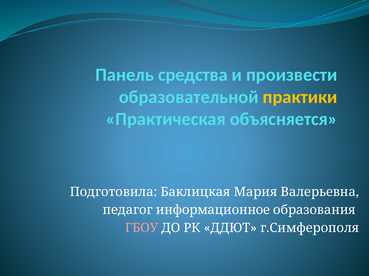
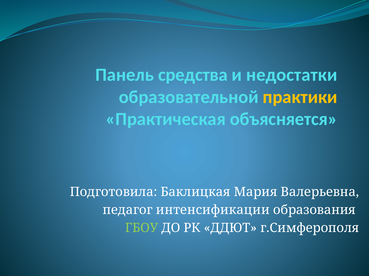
произвести: произвести -> недостатки (292, 75)
информационное: информационное -> интенсификации (213, 210)
ГБОУ colour: pink -> light green (142, 228)
